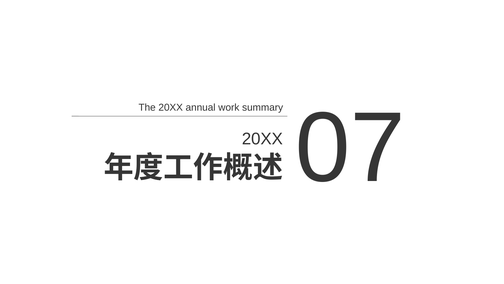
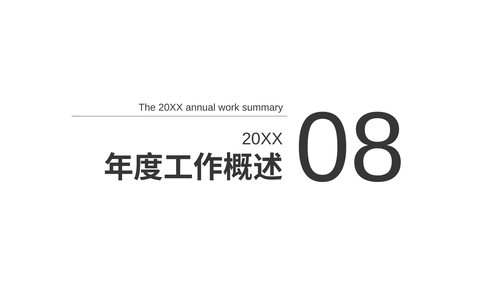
07: 07 -> 08 (350, 148)
